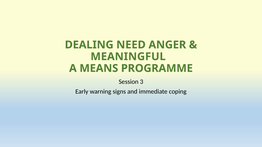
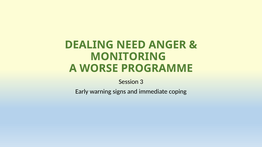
MEANINGFUL: MEANINGFUL -> MONITORING (128, 57)
MEANS: MEANS -> WORSE (99, 68)
